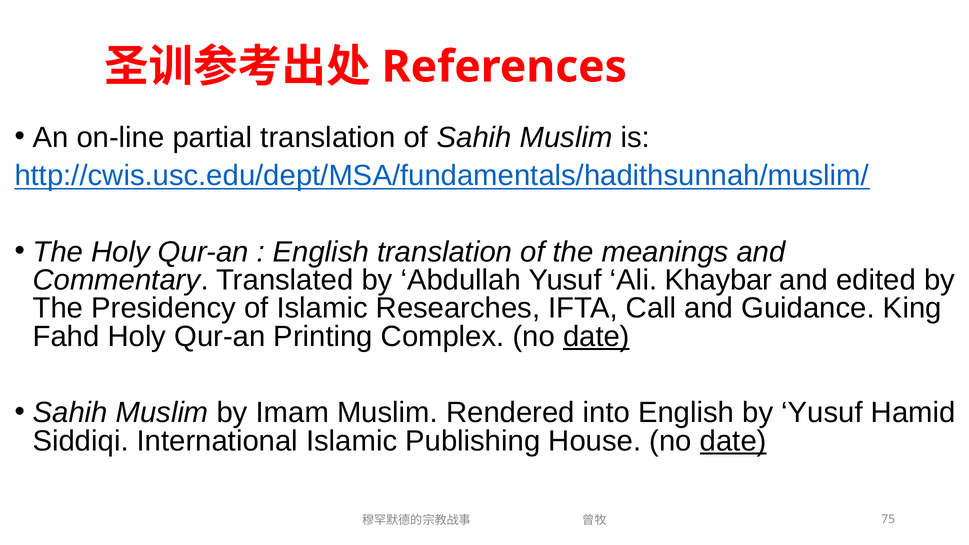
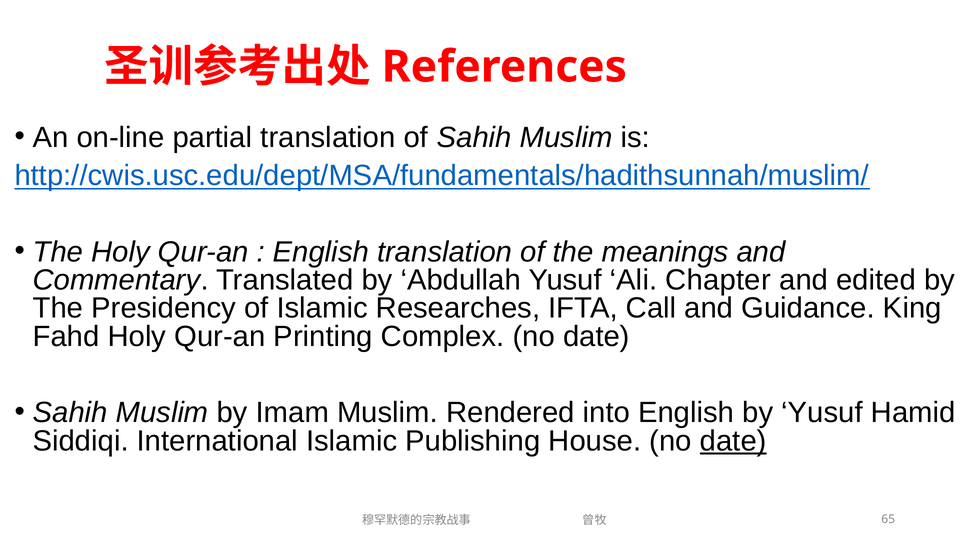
Khaybar: Khaybar -> Chapter (718, 280)
date underline: present -> none (596, 336)
75: 75 -> 65 (888, 520)
